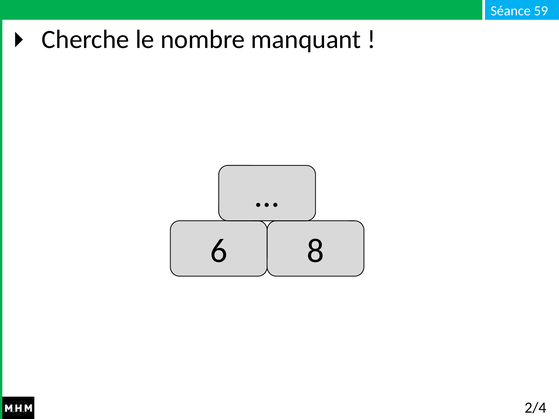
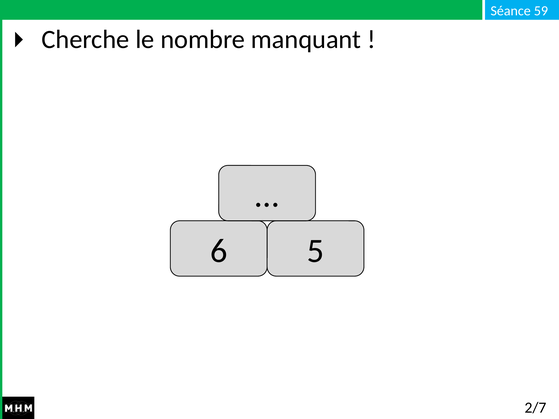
8: 8 -> 5 (315, 251)
2/4: 2/4 -> 2/7 (535, 408)
